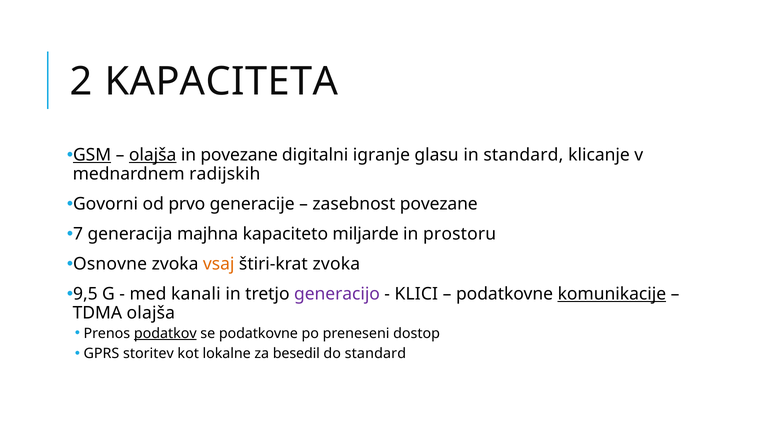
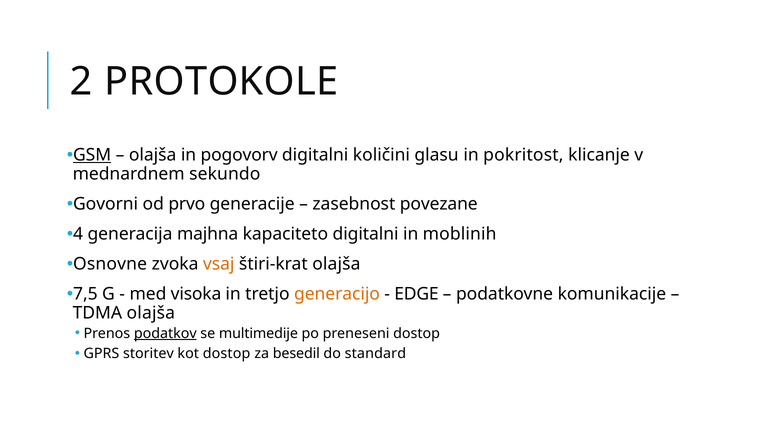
KAPACITETA: KAPACITETA -> PROTOKOLE (221, 82)
olajša underline: present -> none (153, 155)
in povezane: povezane -> pogovorv (239, 155)
igranje: igranje -> količini (381, 155)
in standard: standard -> pokritost (523, 155)
radijskih: radijskih -> sekundo (225, 174)
7: 7 -> 4 (78, 234)
kapaciteto miljarde: miljarde -> digitalni (366, 234)
prostoru: prostoru -> moblinih (460, 234)
štiri-krat zvoka: zvoka -> olajša (336, 264)
9,5: 9,5 -> 7,5 (85, 294)
kanali: kanali -> visoka (196, 294)
generacijo colour: purple -> orange (337, 294)
KLICI: KLICI -> EDGE (416, 294)
komunikacije underline: present -> none (612, 294)
se podatkovne: podatkovne -> multimedije (258, 333)
kot lokalne: lokalne -> dostop (227, 354)
